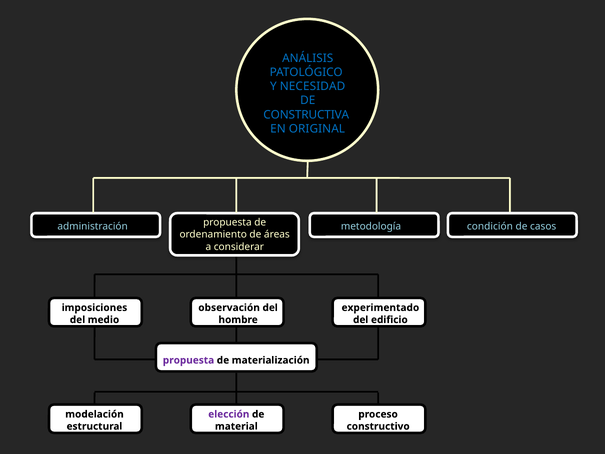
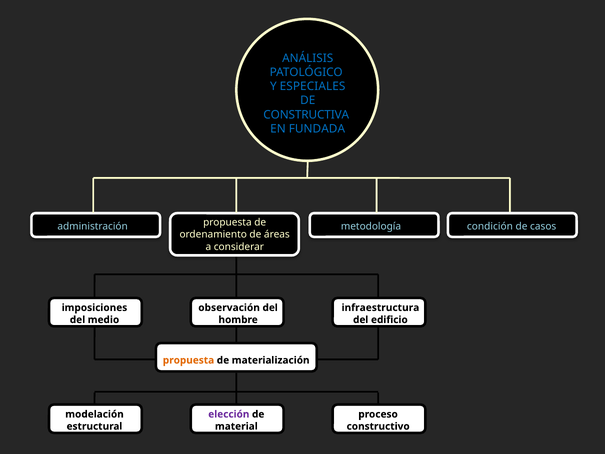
NECESIDAD: NECESIDAD -> ESPECIALES (313, 86)
ORIGINAL: ORIGINAL -> FUNDADA (317, 129)
experimentado: experimentado -> infraestructura (380, 307)
propuesta colour: purple -> orange (188, 360)
